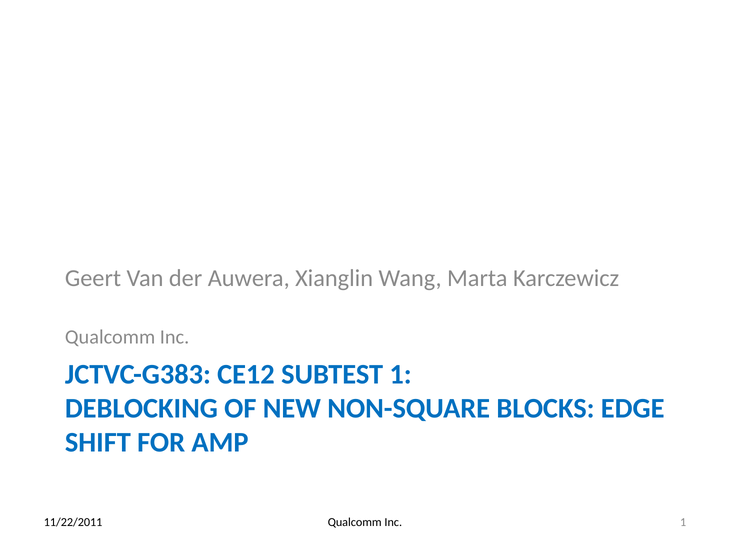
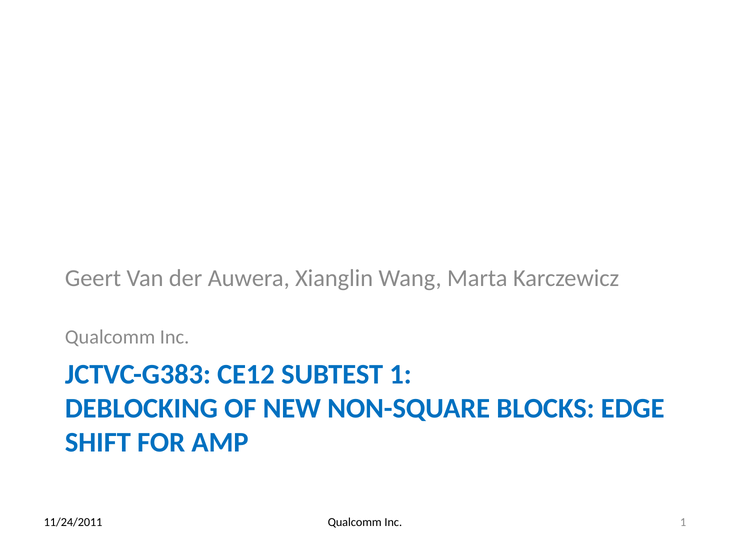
11/22/2011: 11/22/2011 -> 11/24/2011 (73, 523)
